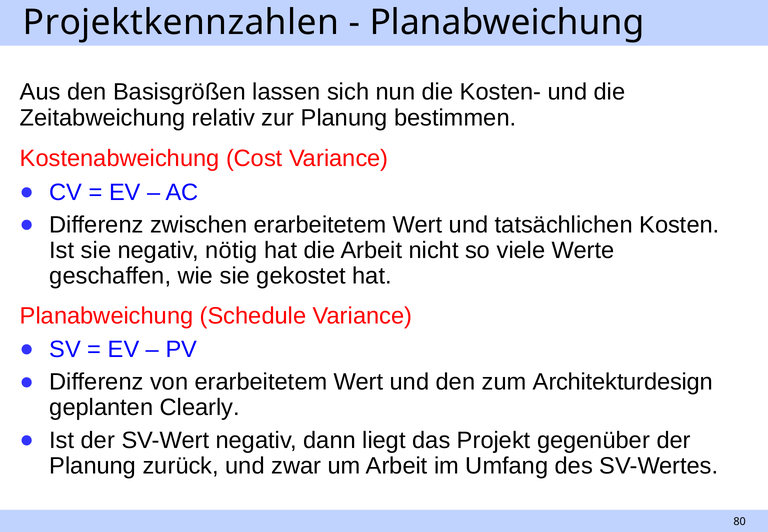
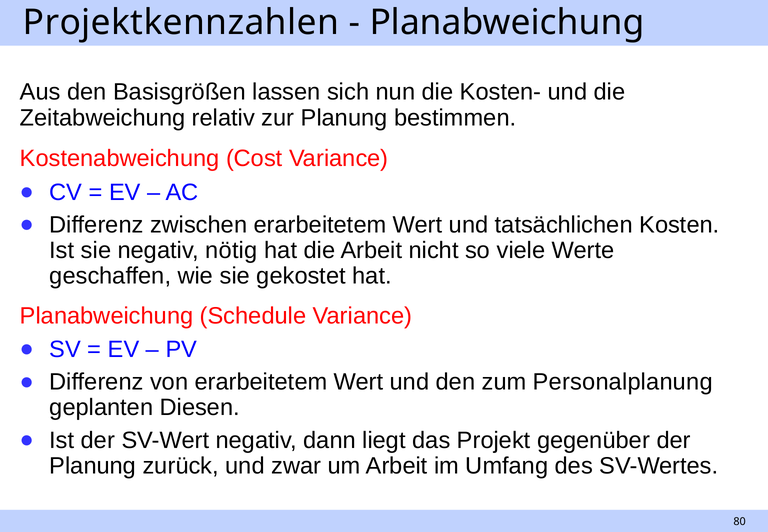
Architekturdesign: Architekturdesign -> Personalplanung (623, 382)
Clearly: Clearly -> Diesen (200, 407)
